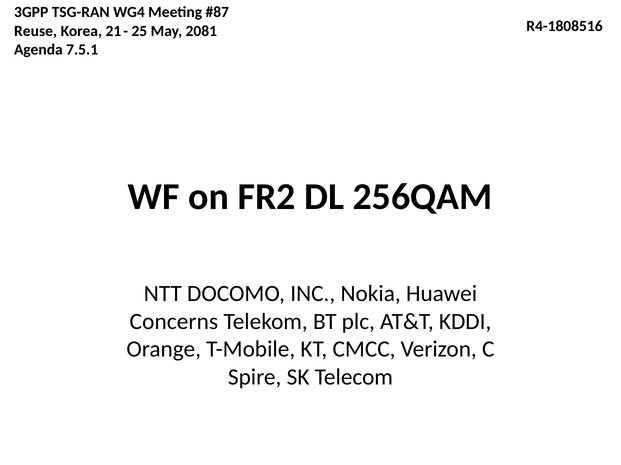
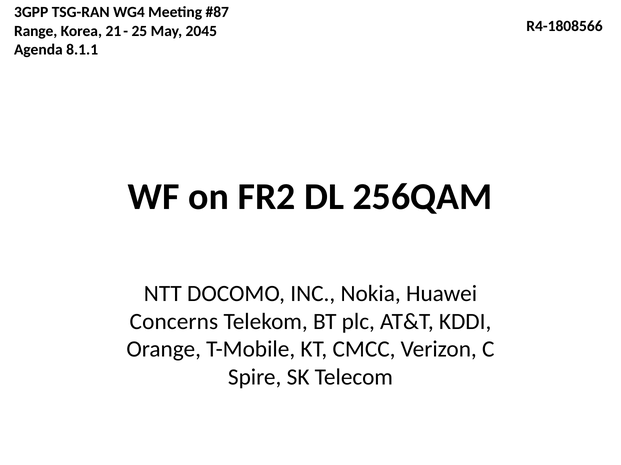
R4-1808516: R4-1808516 -> R4-1808566 (564, 26)
Reuse: Reuse -> Range (36, 31)
2081: 2081 -> 2045 (201, 31)
7.5.1: 7.5.1 -> 8.1.1 (82, 50)
